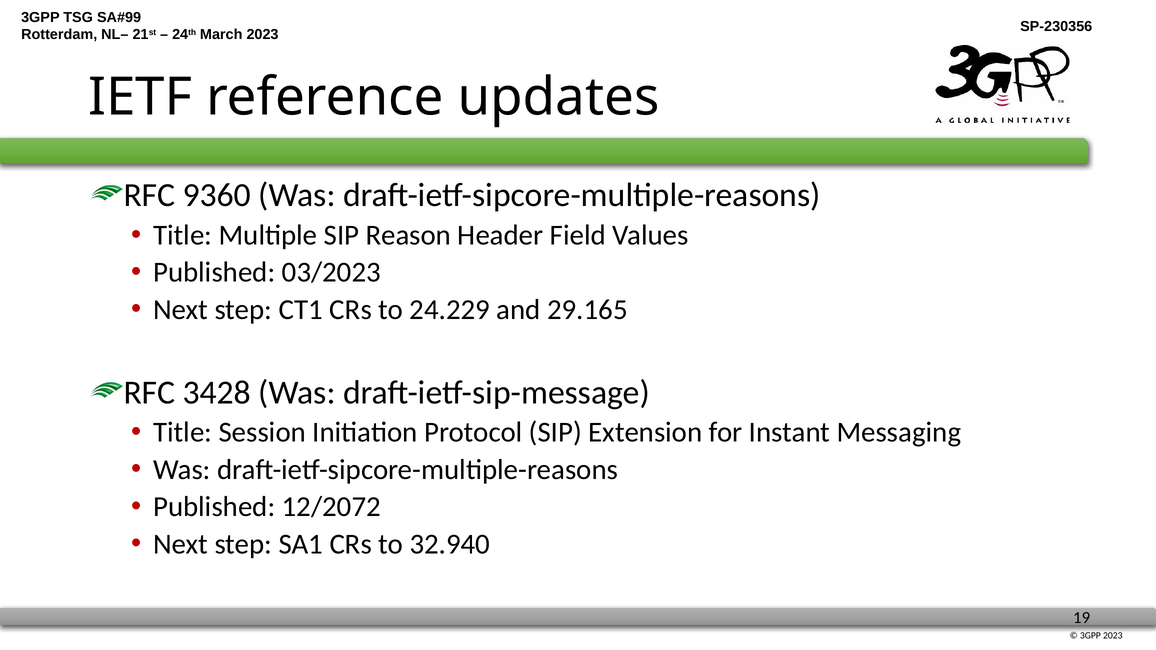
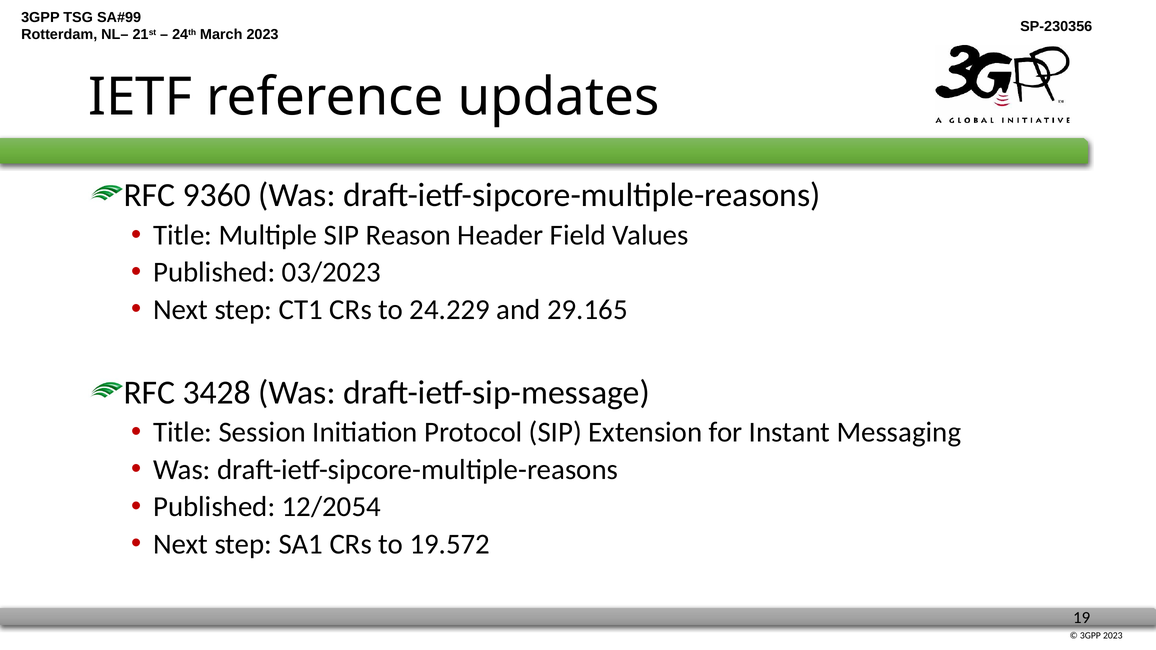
12/2072: 12/2072 -> 12/2054 (331, 507)
32.940: 32.940 -> 19.572 (450, 544)
